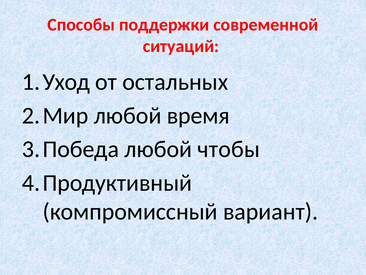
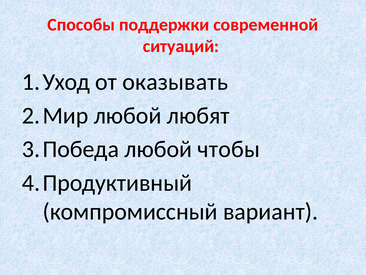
остальных: остальных -> оказывать (175, 82)
время: время -> любят (198, 115)
